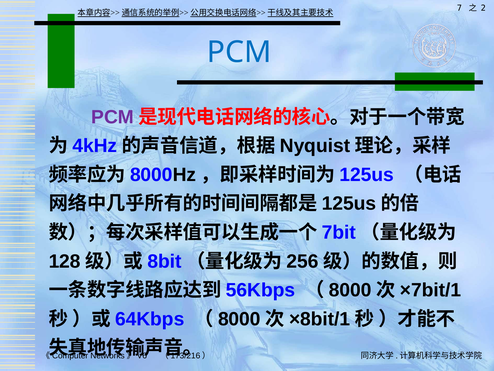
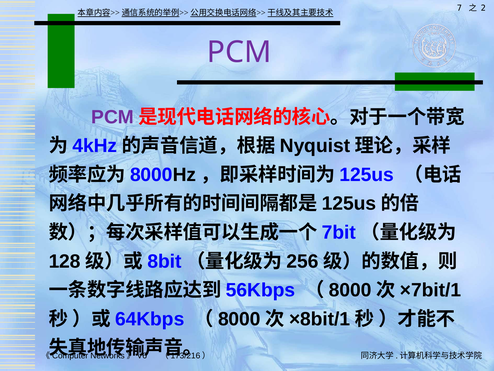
PCM colour: blue -> purple (239, 52)
